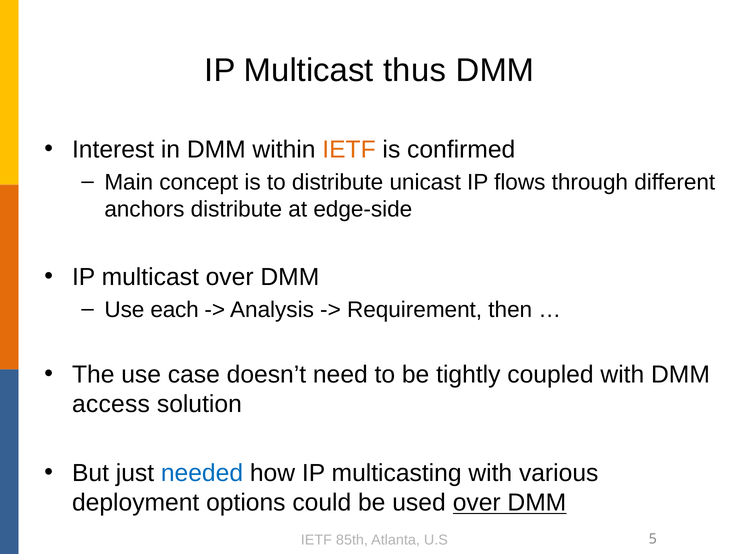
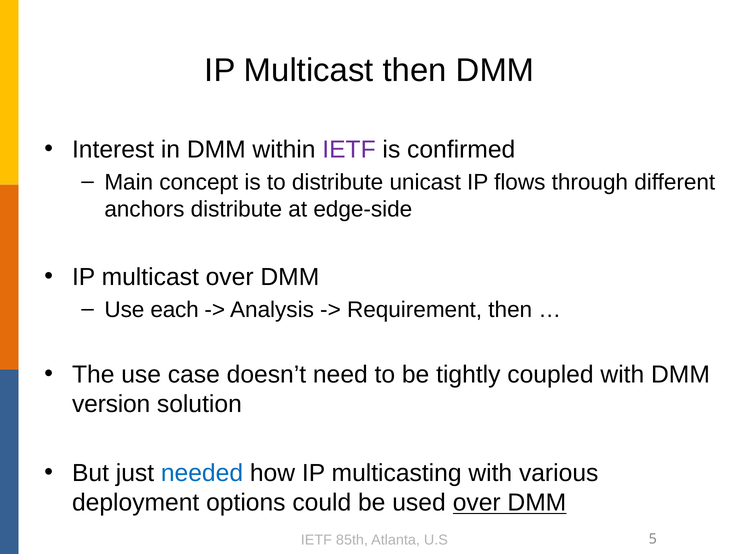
Multicast thus: thus -> then (415, 71)
IETF colour: orange -> purple (349, 150)
access: access -> version (111, 404)
